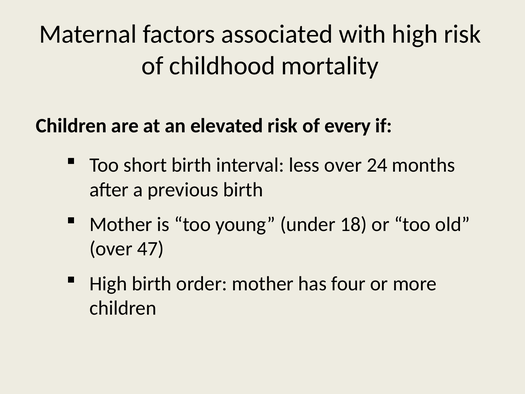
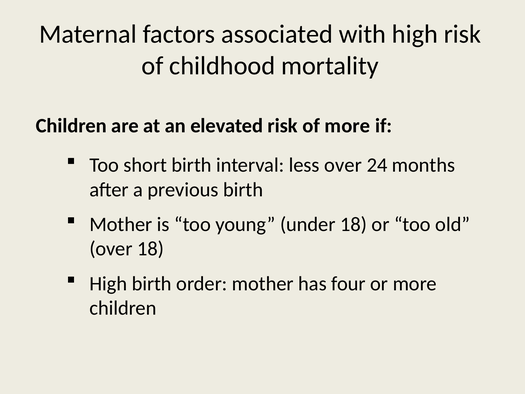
of every: every -> more (347, 126)
over 47: 47 -> 18 (151, 249)
